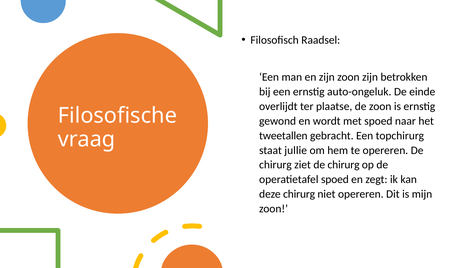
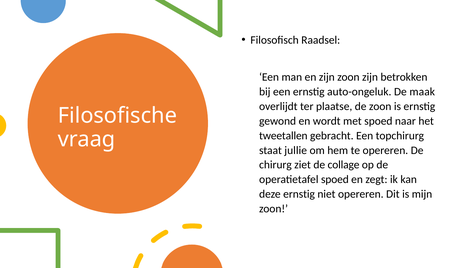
einde: einde -> maak (422, 92)
ziet de chirurg: chirurg -> collage (344, 165)
deze chirurg: chirurg -> ernstig (299, 194)
